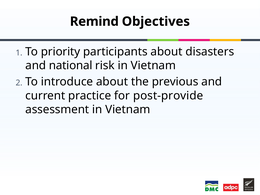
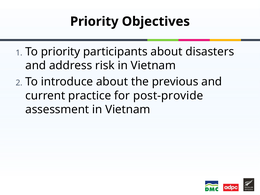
Remind: Remind -> Priority (94, 21)
national: national -> address (71, 66)
